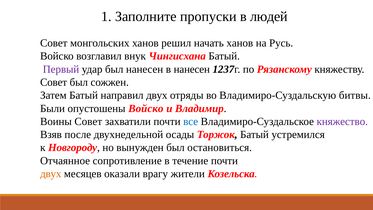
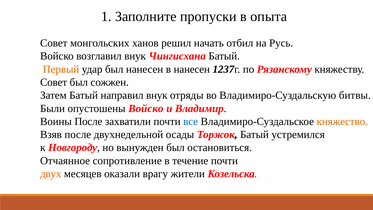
людей: людей -> опыта (269, 16)
начать ханов: ханов -> отбил (240, 43)
Первый colour: purple -> orange (61, 69)
направил двух: двух -> внук (157, 95)
Воины Совет: Совет -> После (88, 121)
княжество colour: purple -> orange (342, 121)
